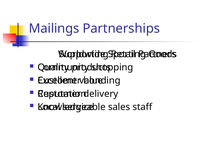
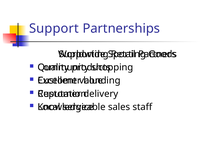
Mailings: Mailings -> Support (54, 28)
